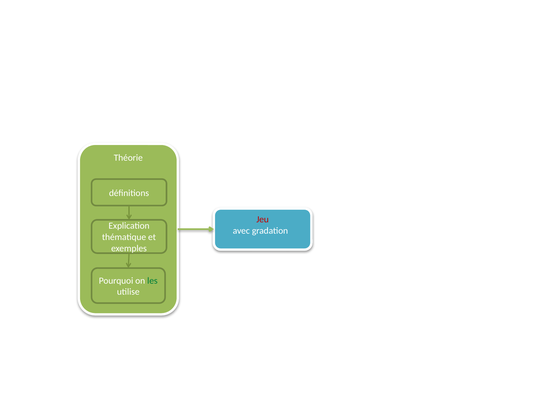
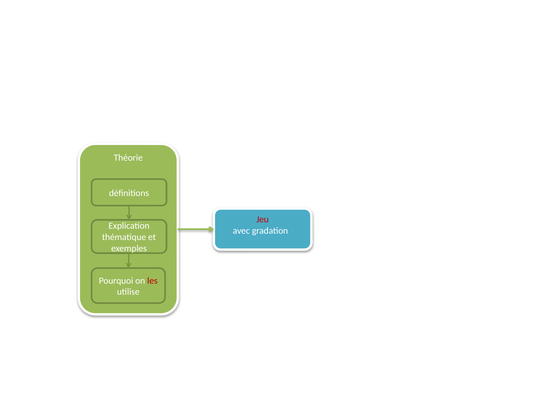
les colour: green -> red (152, 281)
